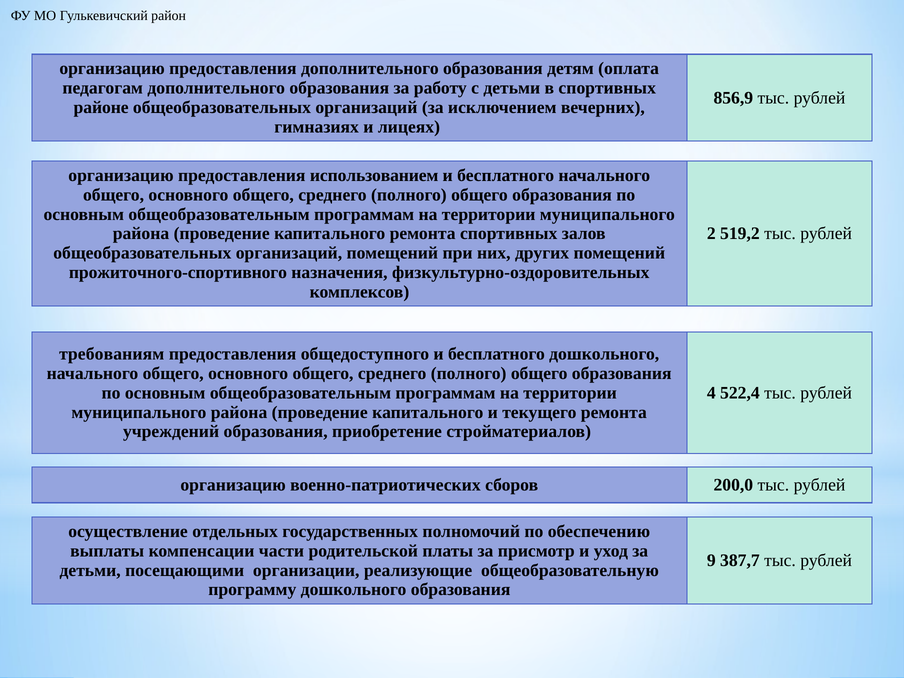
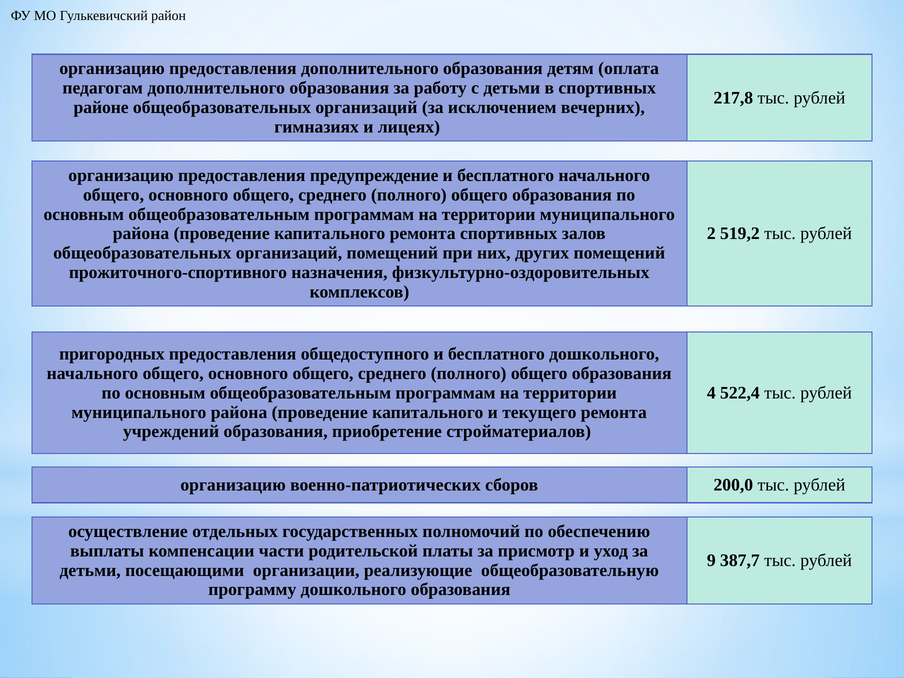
856,9: 856,9 -> 217,8 (733, 98)
использованием: использованием -> предупреждение (374, 175)
требованиям: требованиям -> пригородных (112, 354)
